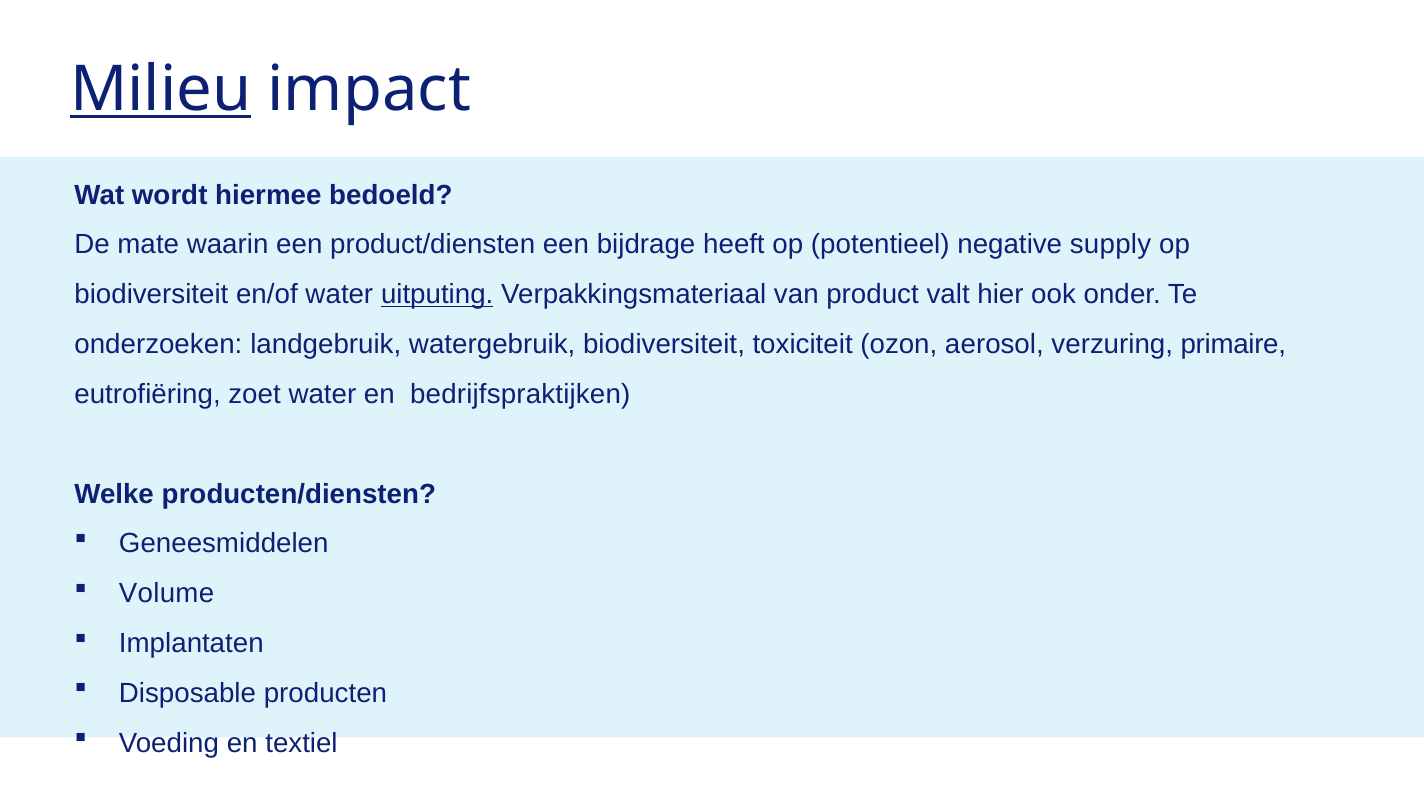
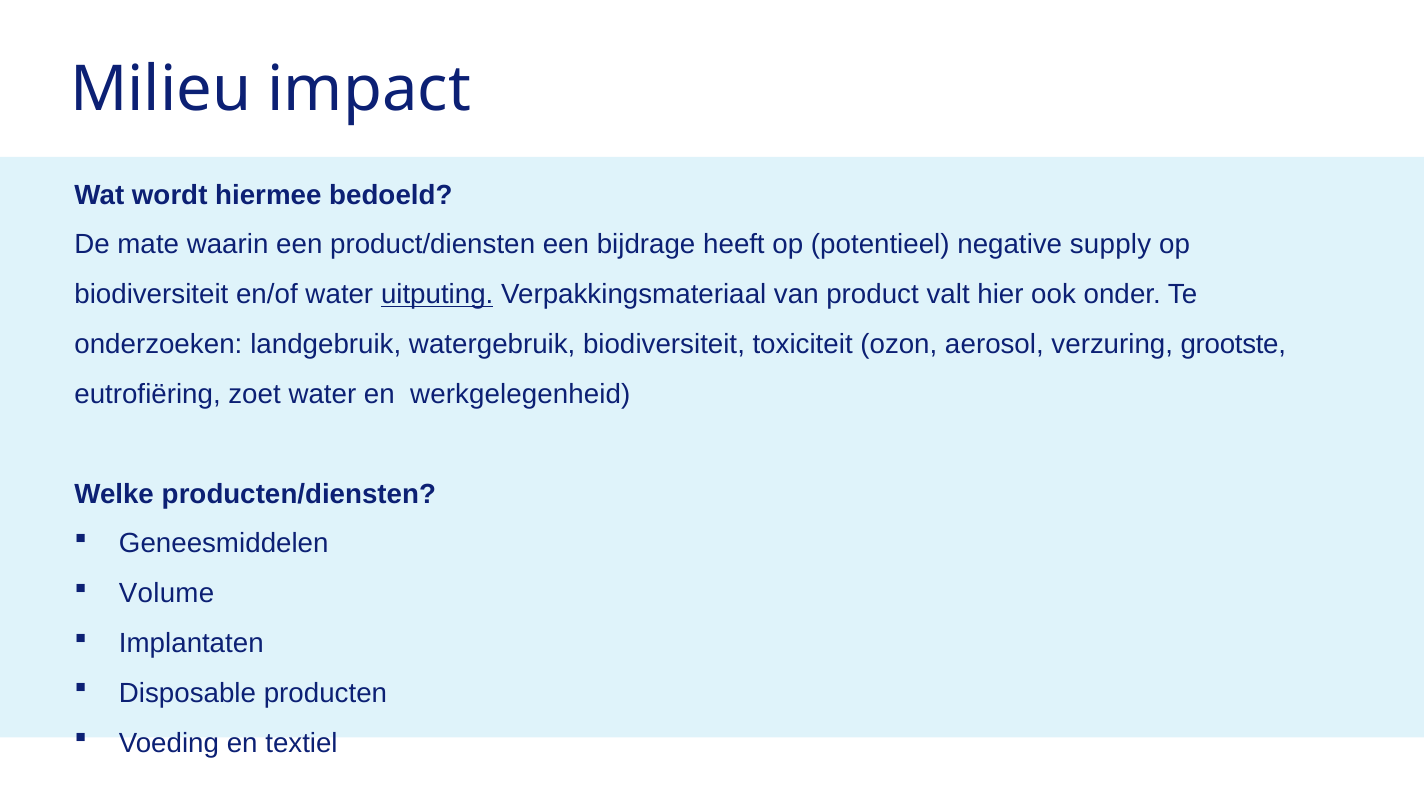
Milieu underline: present -> none (161, 89)
primaire: primaire -> grootste (1233, 344)
bedrijfspraktijken: bedrijfspraktijken -> werkgelegenheid (520, 394)
